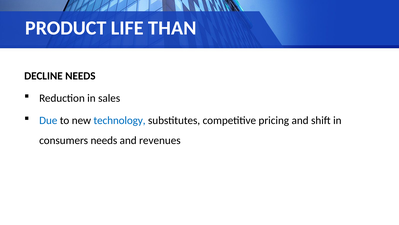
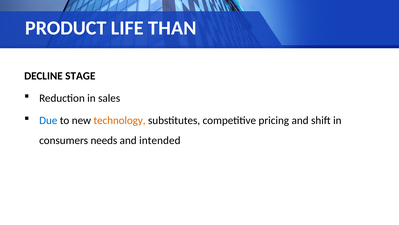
DECLINE NEEDS: NEEDS -> STAGE (80, 76)
technology colour: blue -> orange (120, 120)
revenues: revenues -> intended (160, 140)
